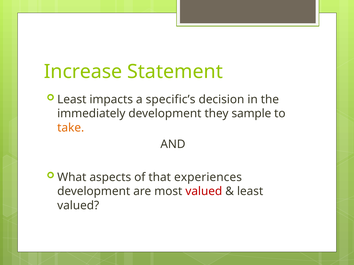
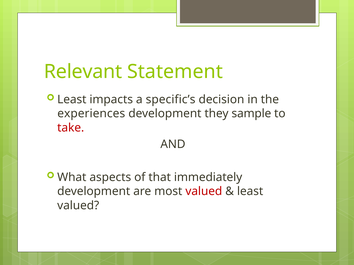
Increase: Increase -> Relevant (83, 72)
immediately: immediately -> experiences (91, 114)
take colour: orange -> red (71, 128)
experiences: experiences -> immediately (208, 178)
